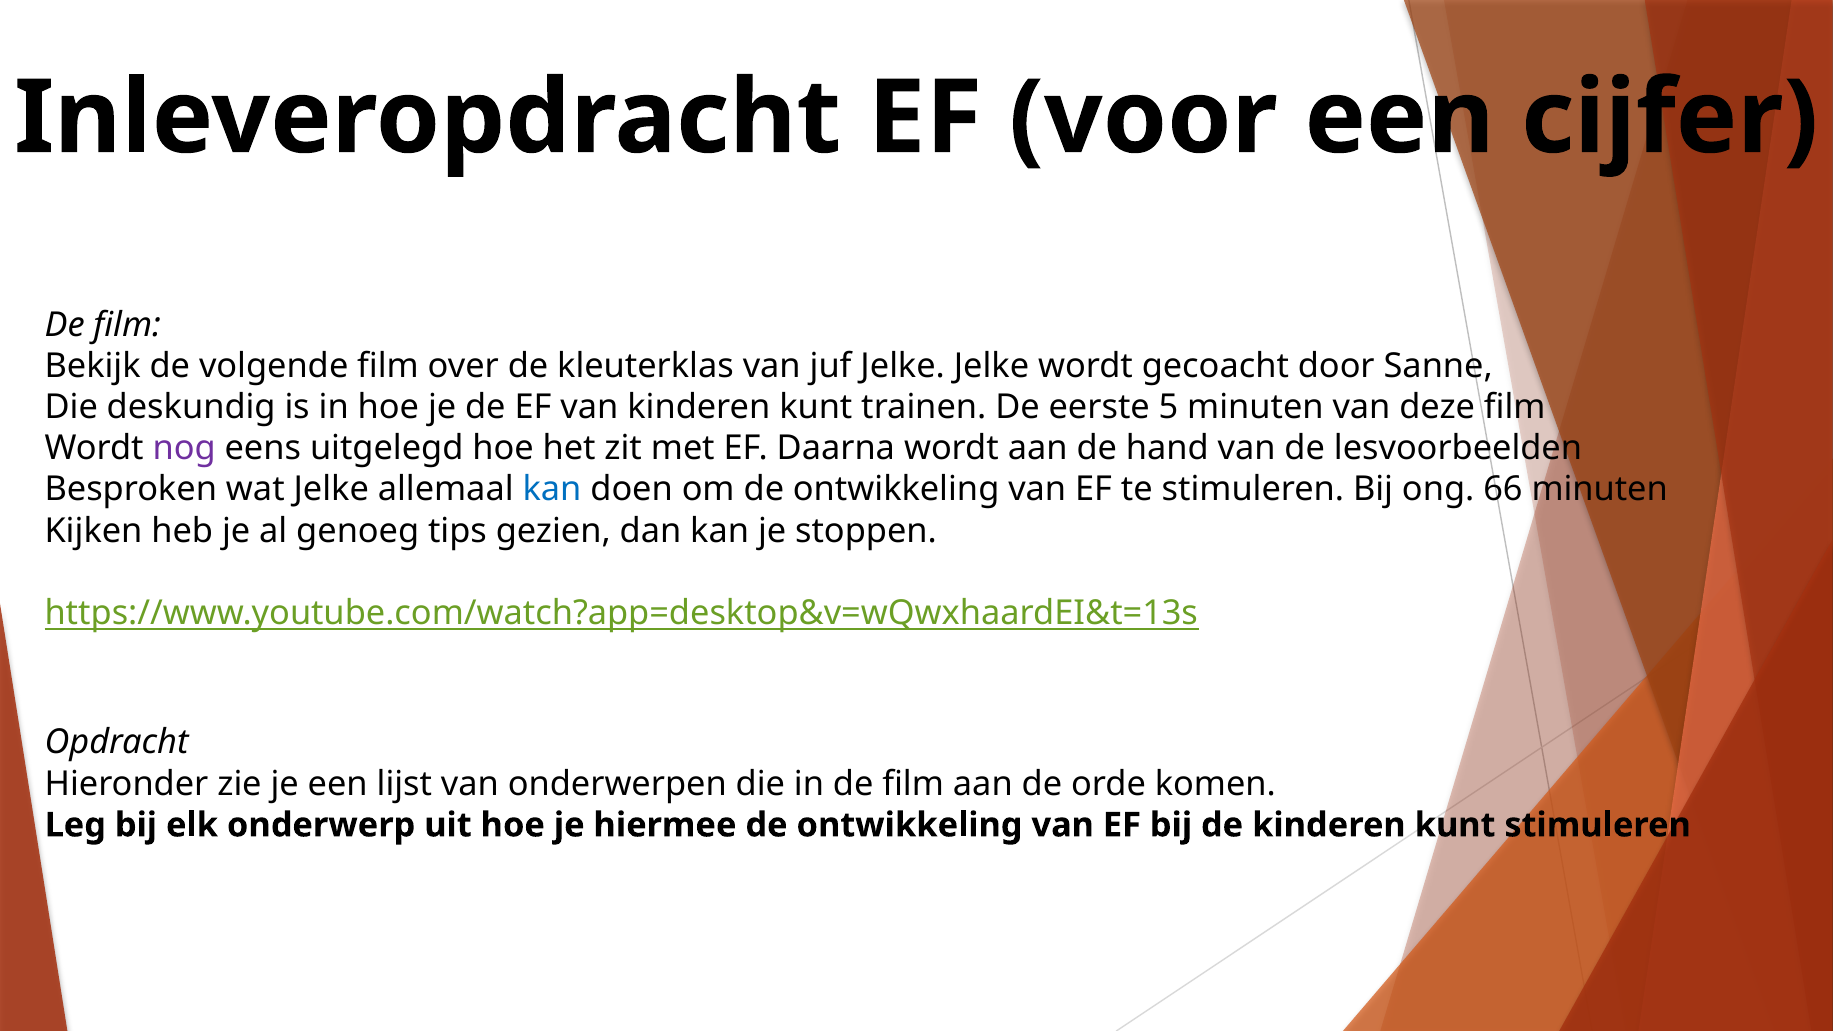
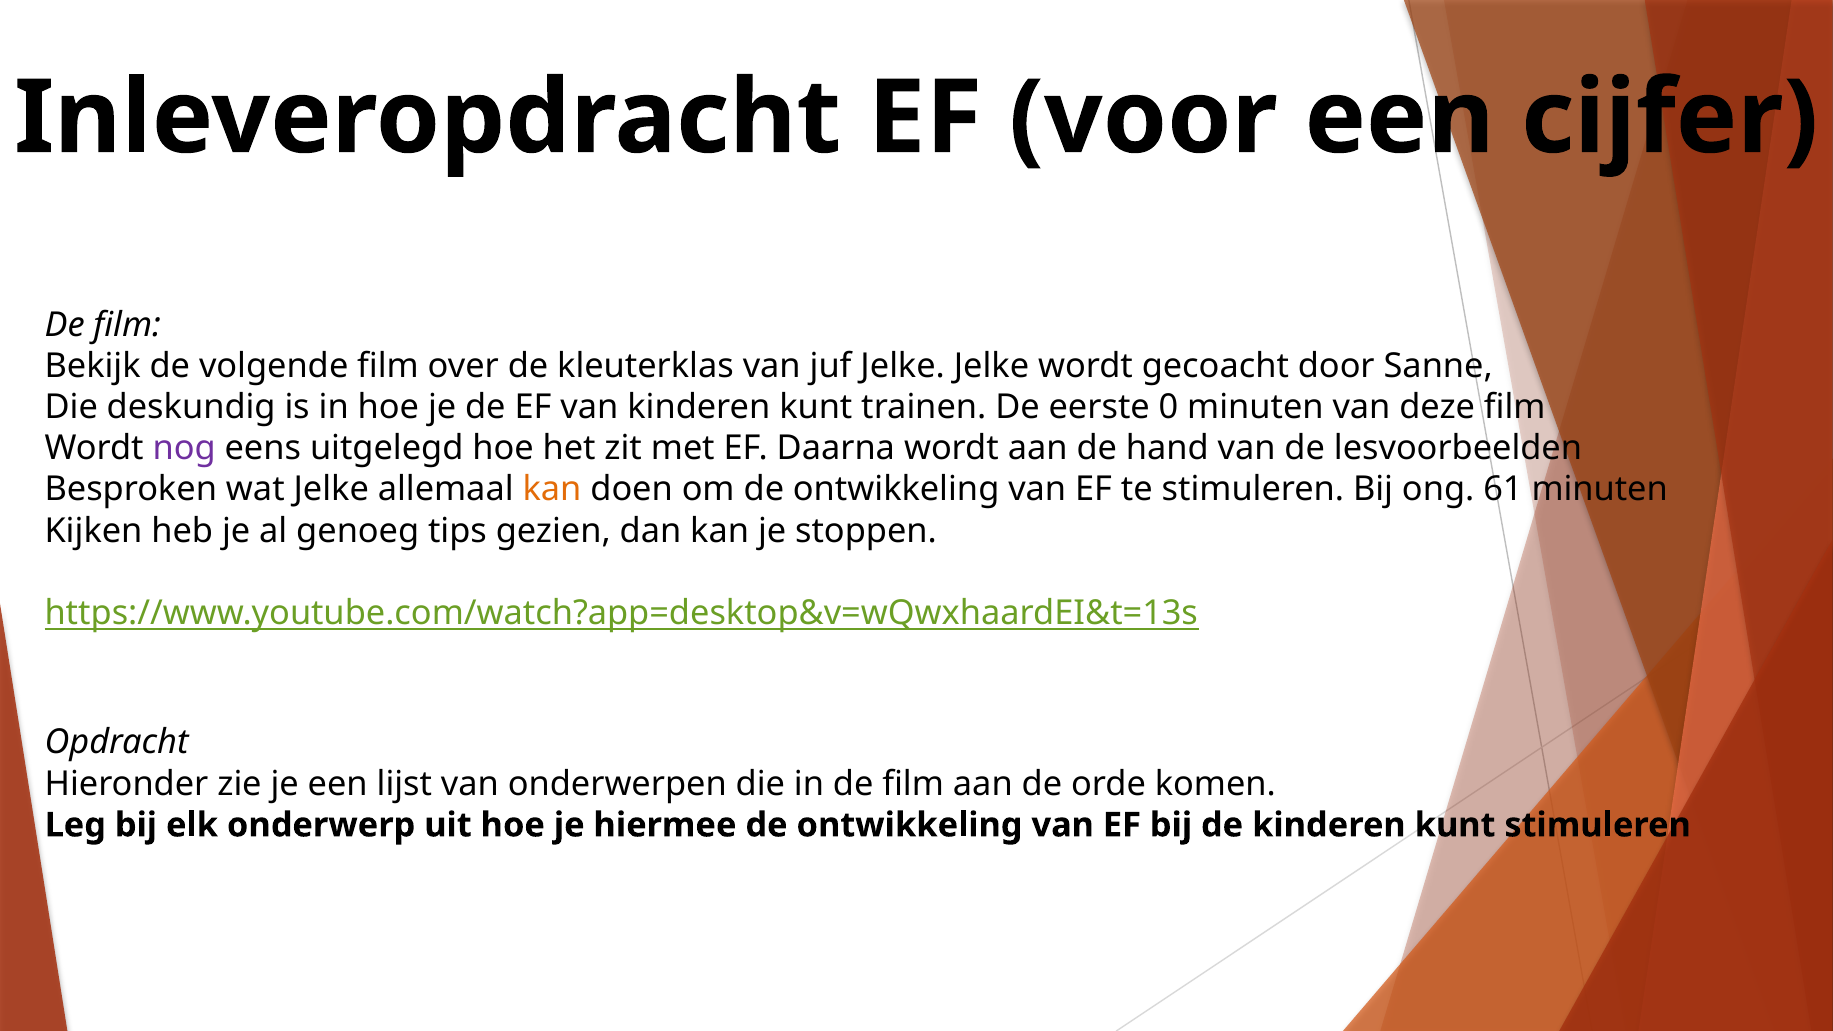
5: 5 -> 0 (1168, 407)
kan colour: blue -> orange (552, 490)
66: 66 -> 61 (1503, 490)
